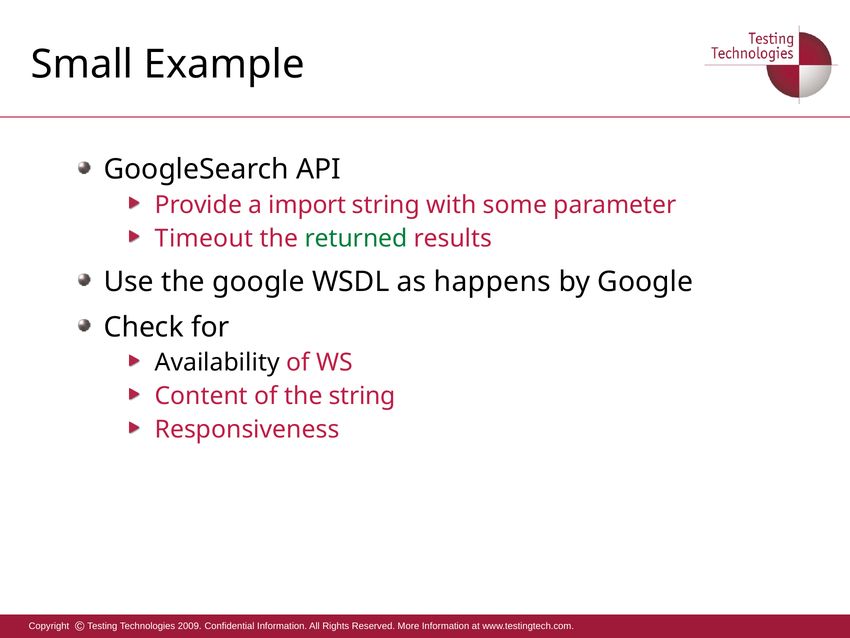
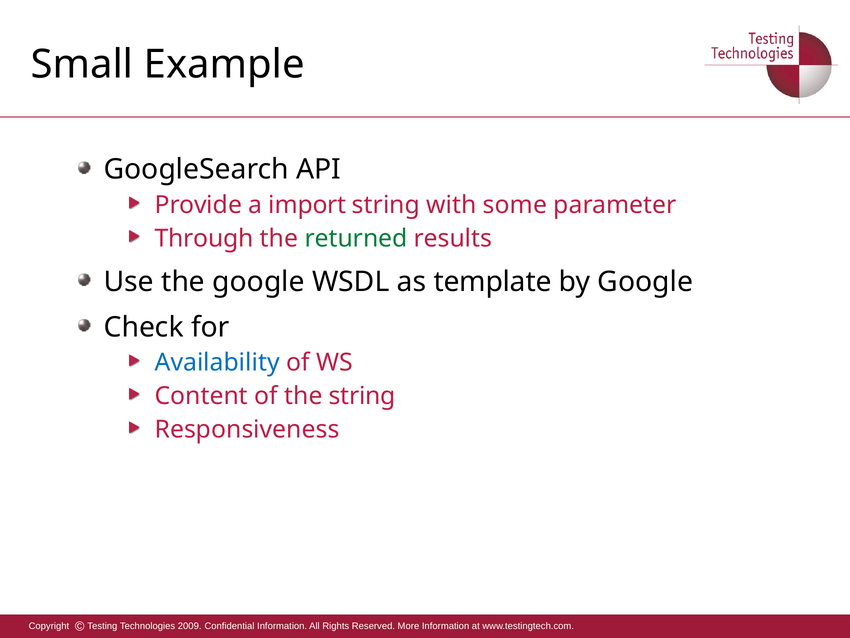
Timeout: Timeout -> Through (204, 238)
happens: happens -> template (493, 282)
Availability colour: black -> blue (217, 362)
